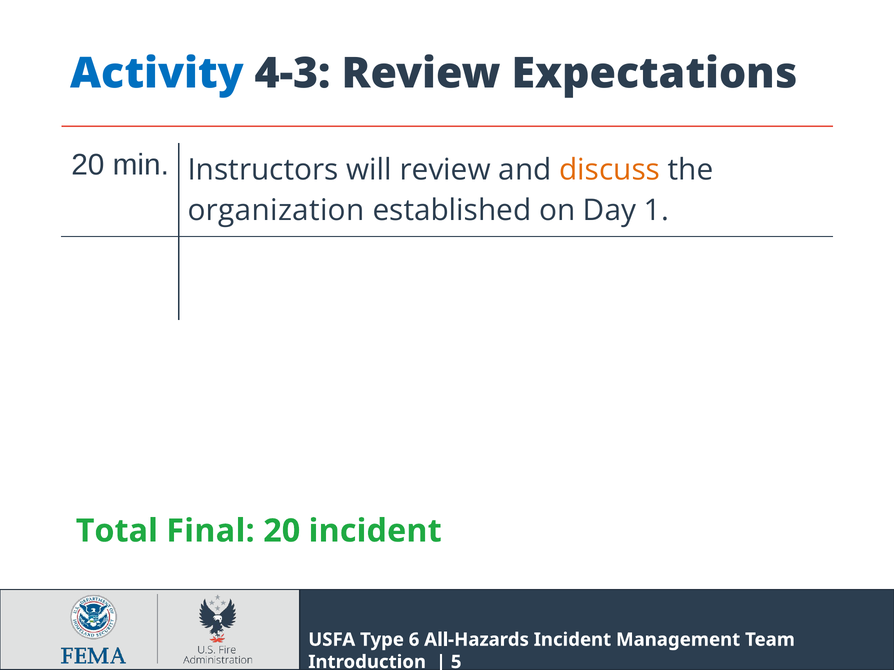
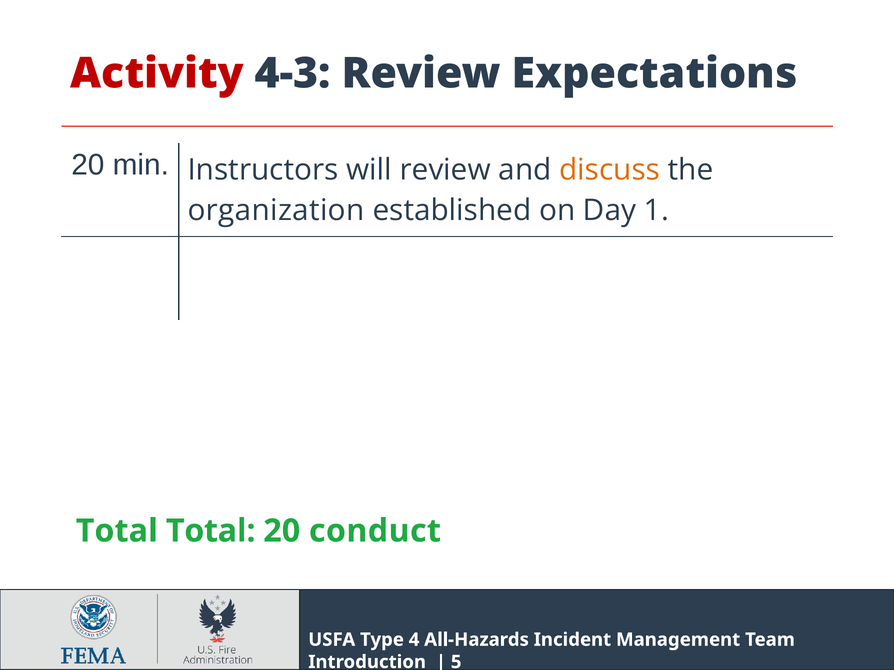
Activity colour: blue -> red (157, 74)
Total Final: Final -> Total (211, 531)
20 incident: incident -> conduct (375, 531)
6: 6 -> 4 (414, 640)
